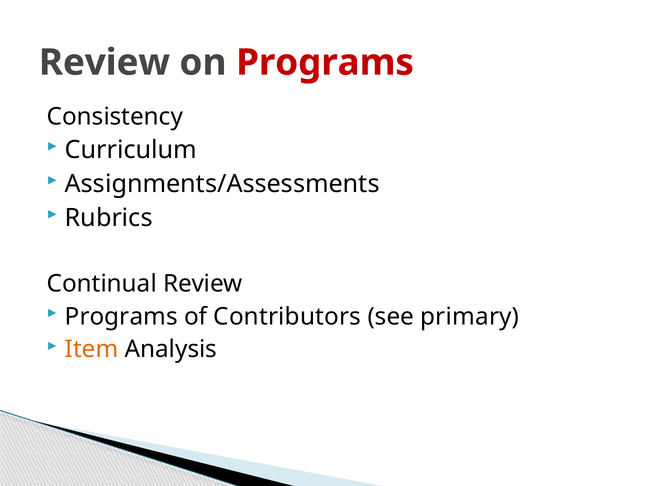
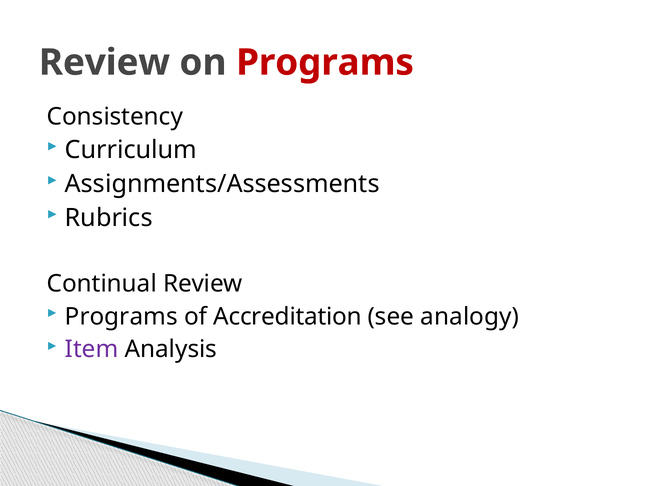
Contributors: Contributors -> Accreditation (287, 317)
primary: primary -> analogy (470, 317)
Item colour: orange -> purple (92, 350)
